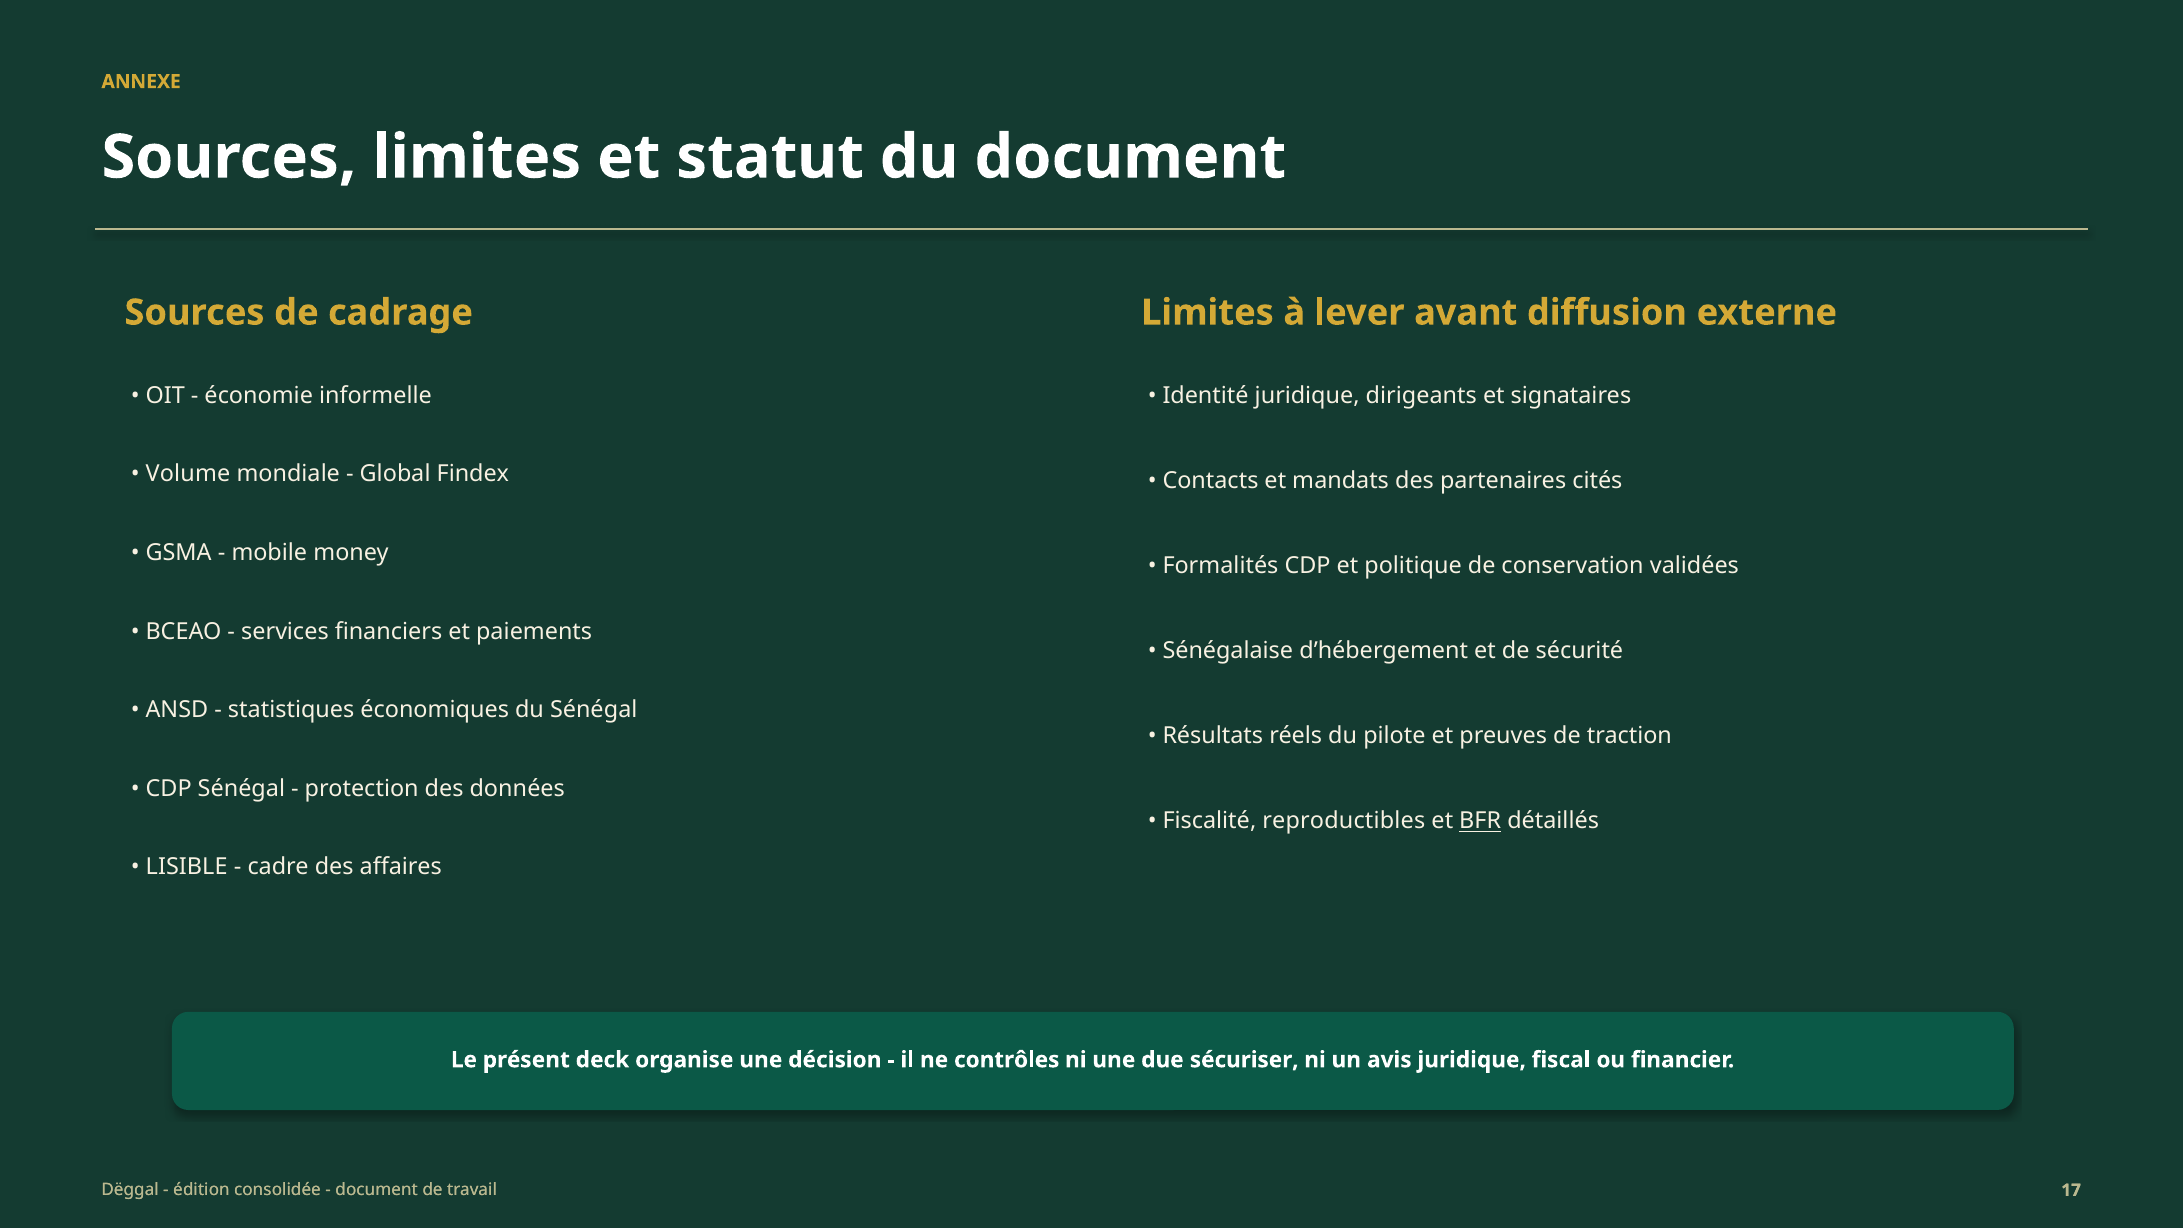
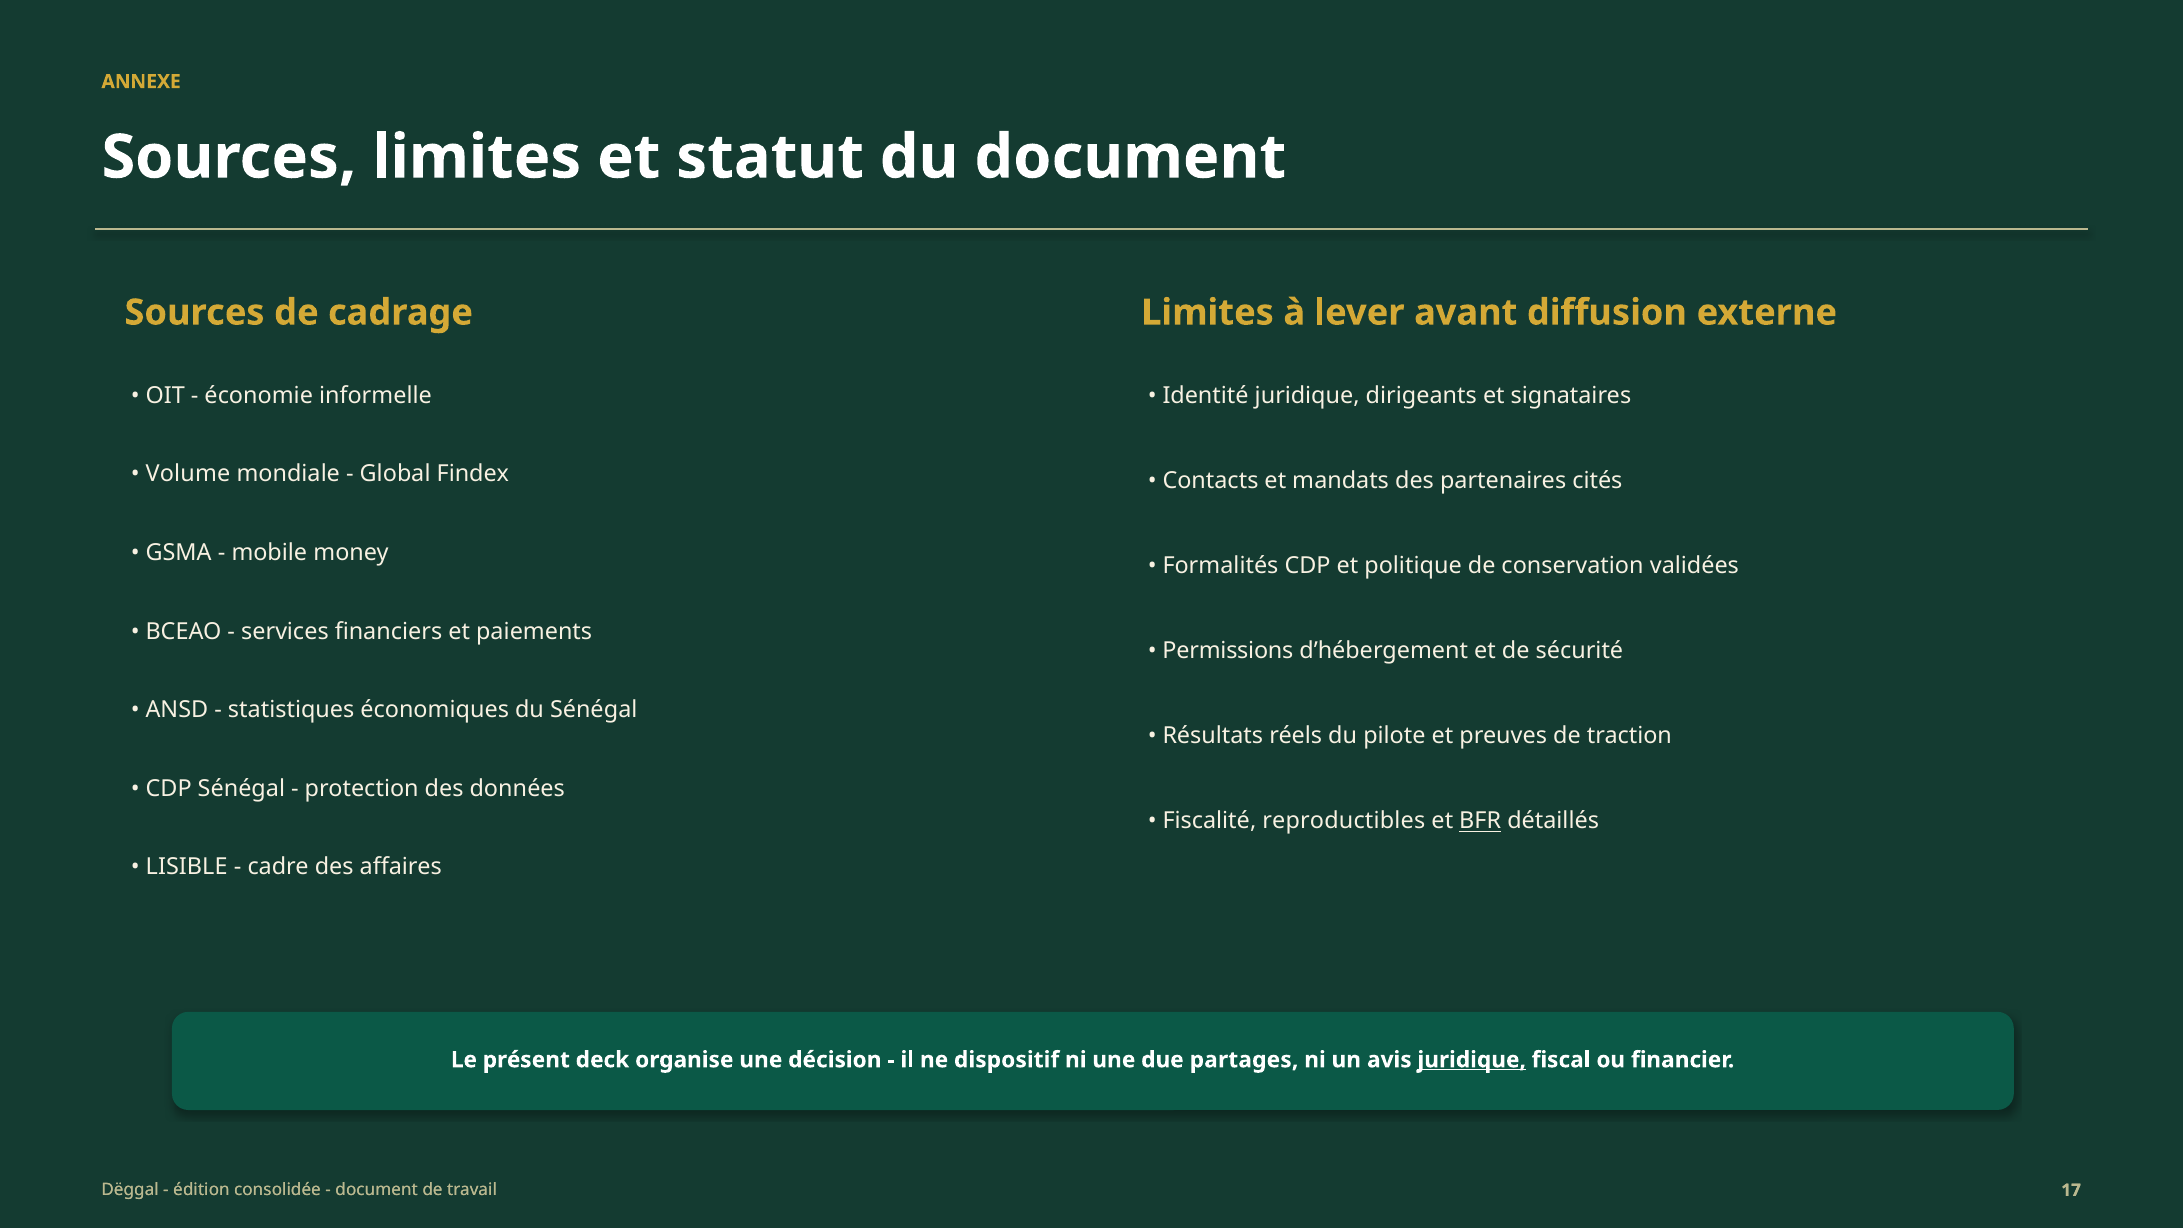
Sénégalaise: Sénégalaise -> Permissions (1228, 651)
contrôles: contrôles -> dispositif (1007, 1060)
sécuriser: sécuriser -> partages (1244, 1060)
juridique underline: none -> present (1472, 1060)
